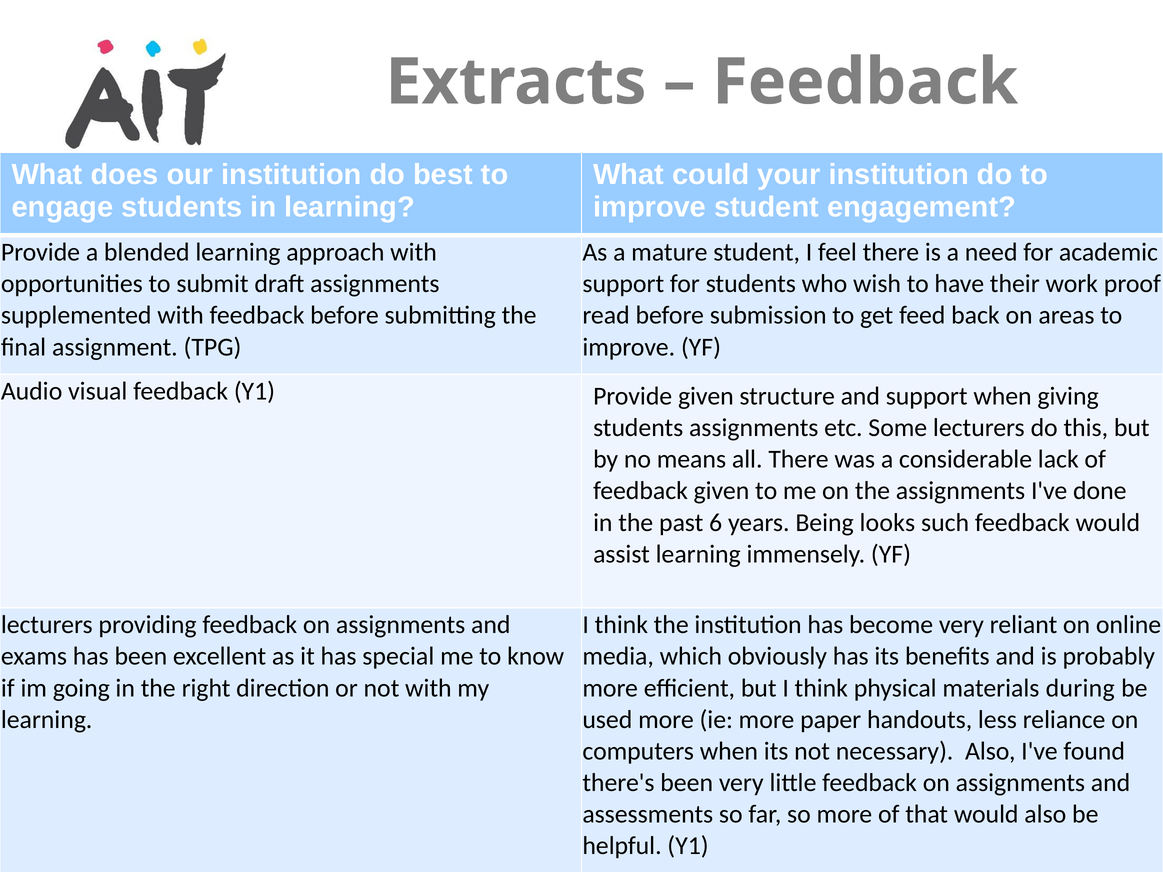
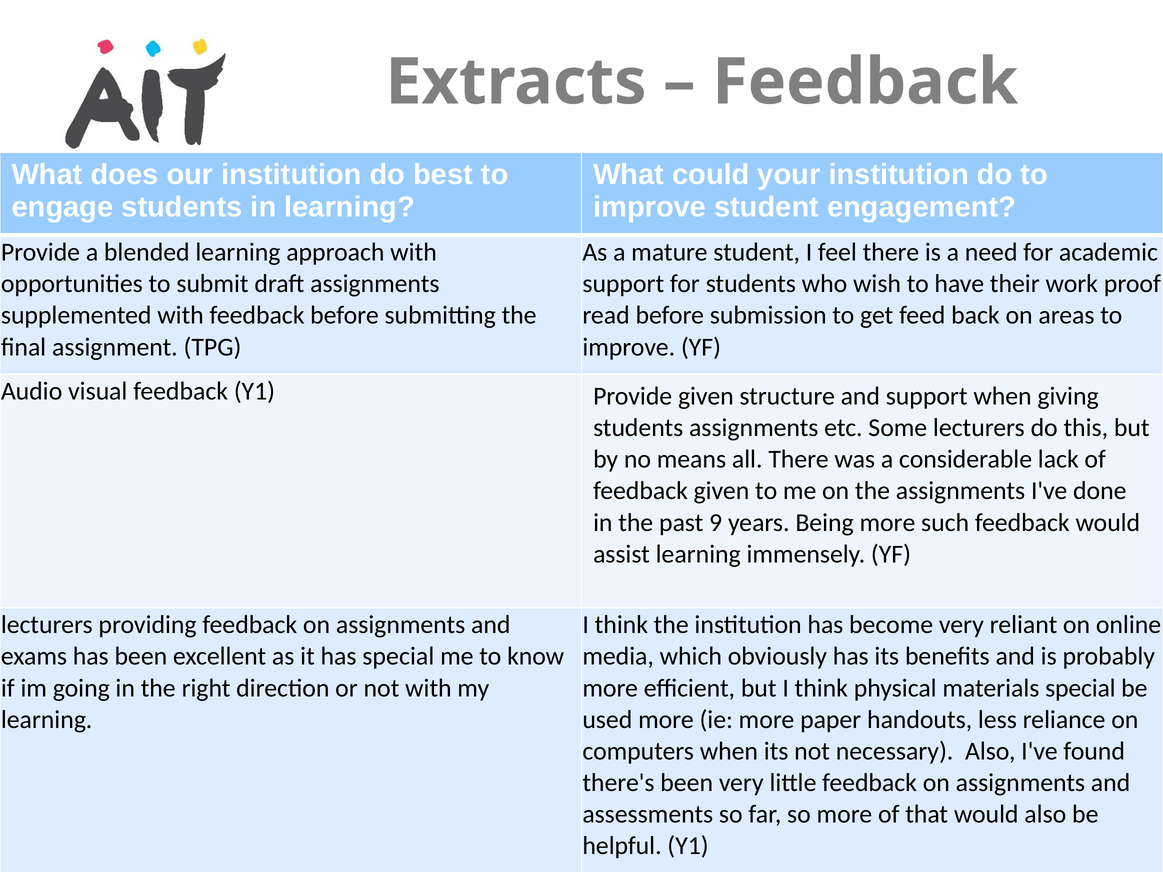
6: 6 -> 9 (716, 523)
Being looks: looks -> more (887, 523)
materials during: during -> special (1080, 688)
